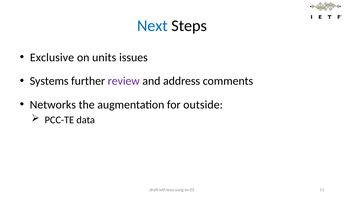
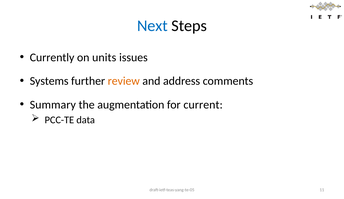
Exclusive: Exclusive -> Currently (52, 57)
review colour: purple -> orange (124, 81)
Networks: Networks -> Summary (53, 104)
outside: outside -> current (203, 104)
